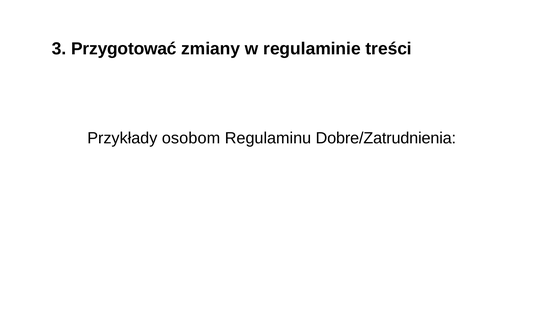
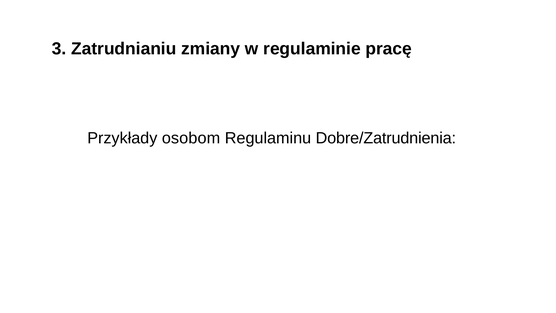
Przygotować: Przygotować -> Zatrudnianiu (124, 49)
treści: treści -> pracę (389, 49)
